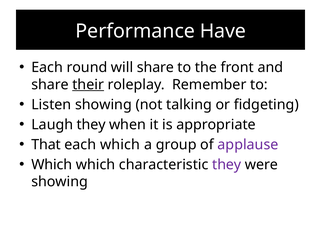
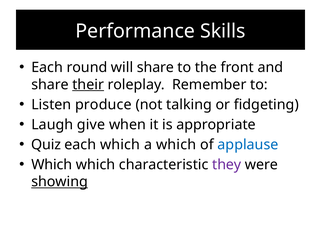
Have: Have -> Skills (223, 31)
Listen showing: showing -> produce (103, 104)
Laugh they: they -> give (91, 124)
That: That -> Quiz (46, 144)
a group: group -> which (176, 144)
applause colour: purple -> blue (248, 144)
showing underline: none -> present (60, 182)
